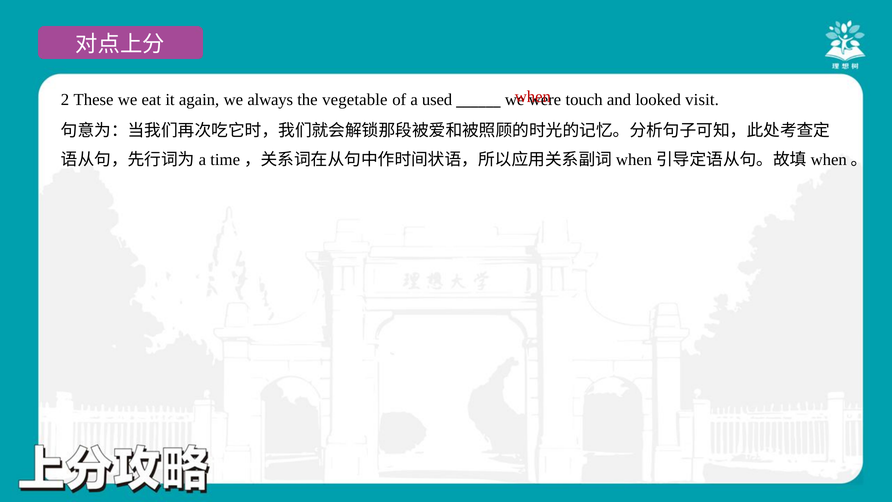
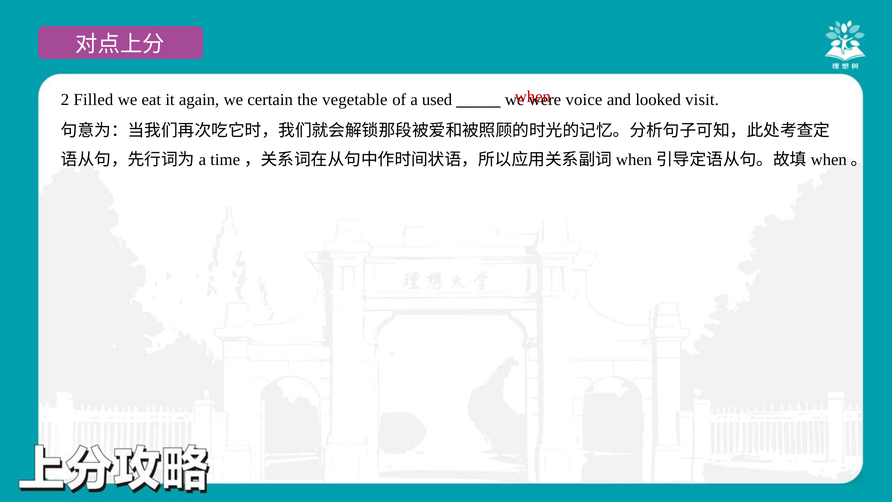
These: These -> Filled (93, 100)
always: always -> certain (270, 100)
touch: touch -> voice (584, 100)
